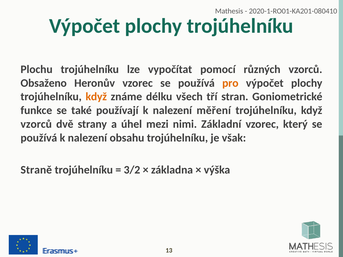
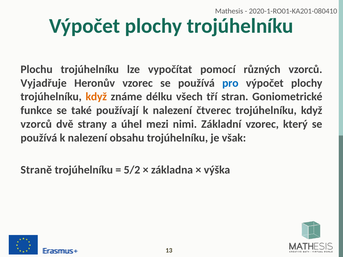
Obsaženo: Obsaženo -> Vyjadřuje (44, 83)
pro colour: orange -> blue (230, 83)
měření: měření -> čtverec (214, 111)
3/2: 3/2 -> 5/2 (132, 170)
